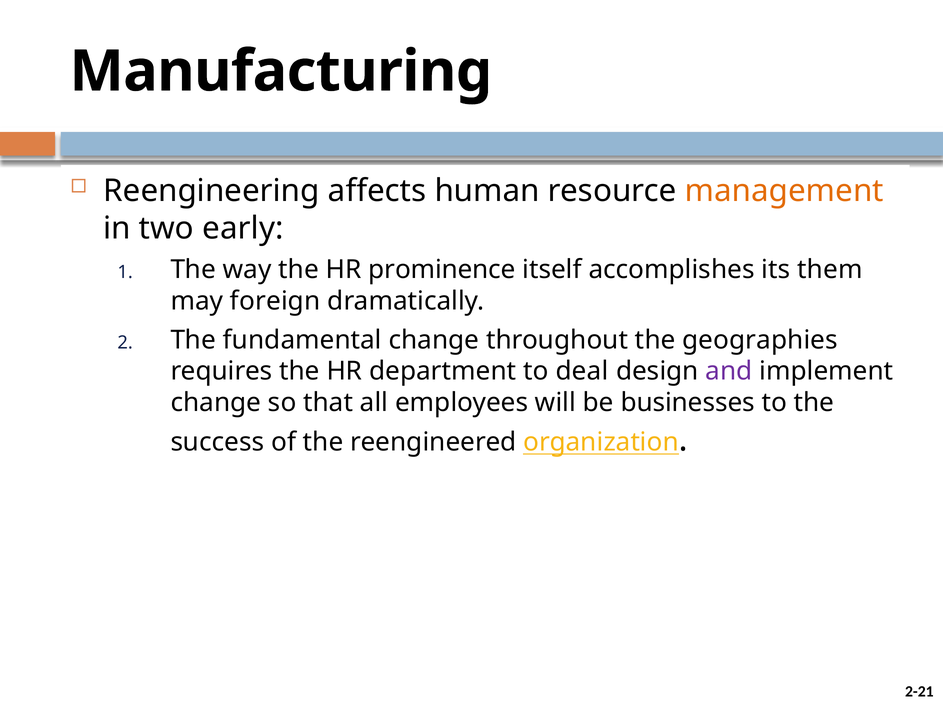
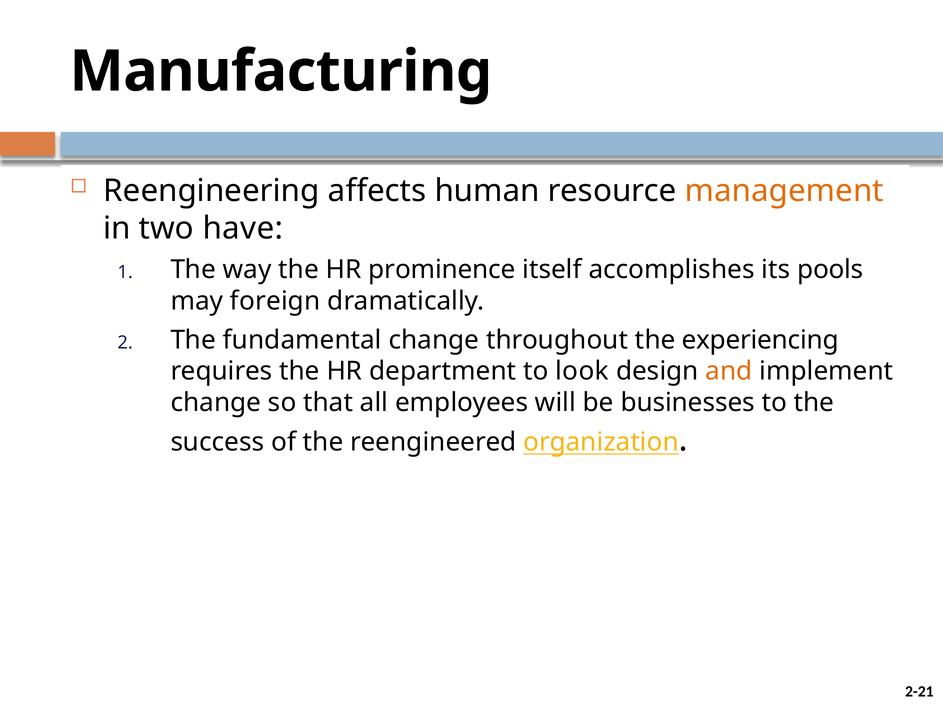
early: early -> have (243, 229)
them: them -> pools (830, 270)
geographies: geographies -> experiencing (760, 340)
deal: deal -> look (582, 371)
and colour: purple -> orange (729, 371)
